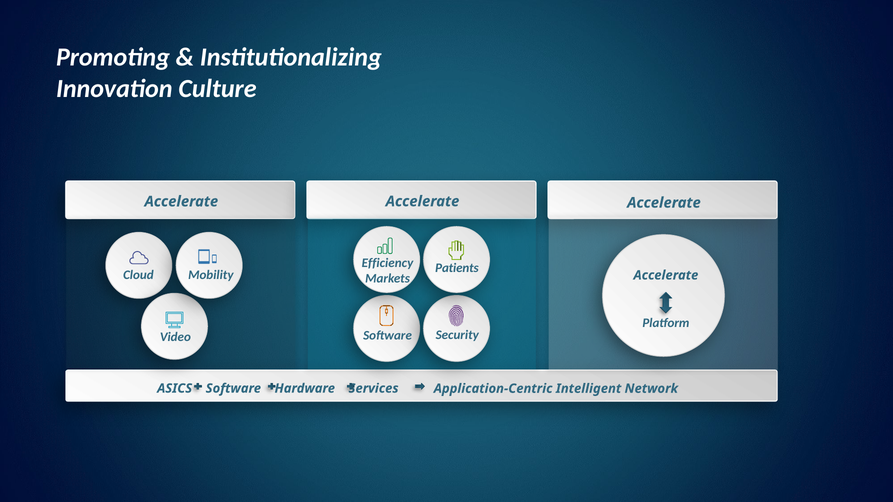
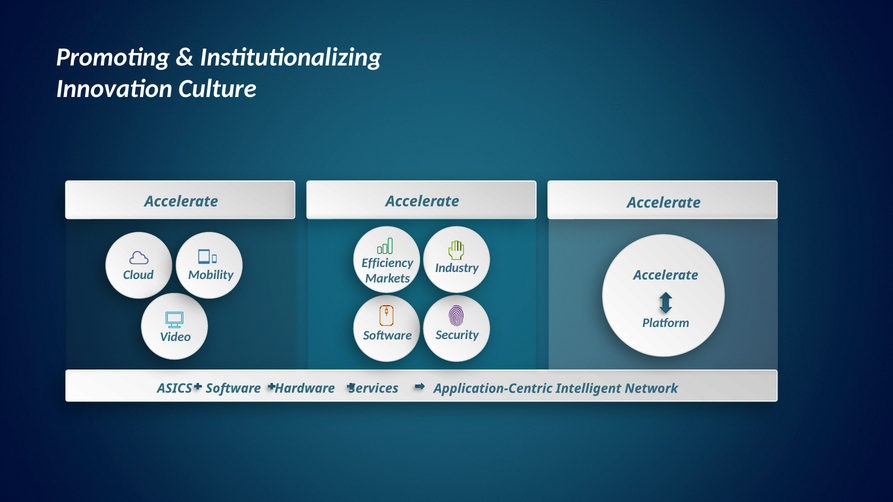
Patients: Patients -> Industry (457, 268)
